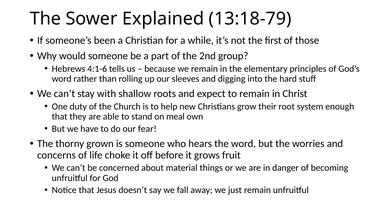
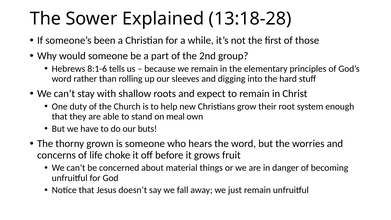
13:18-79: 13:18-79 -> 13:18-28 (250, 19)
4:1-6: 4:1-6 -> 8:1-6 (97, 69)
fear: fear -> buts (147, 129)
